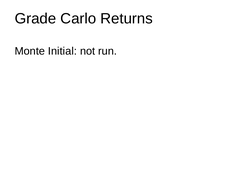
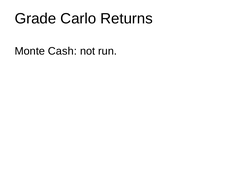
Initial: Initial -> Cash (62, 51)
